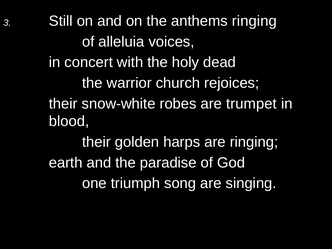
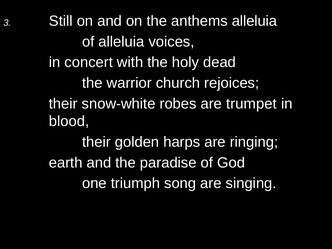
anthems ringing: ringing -> alleluia (254, 21)
